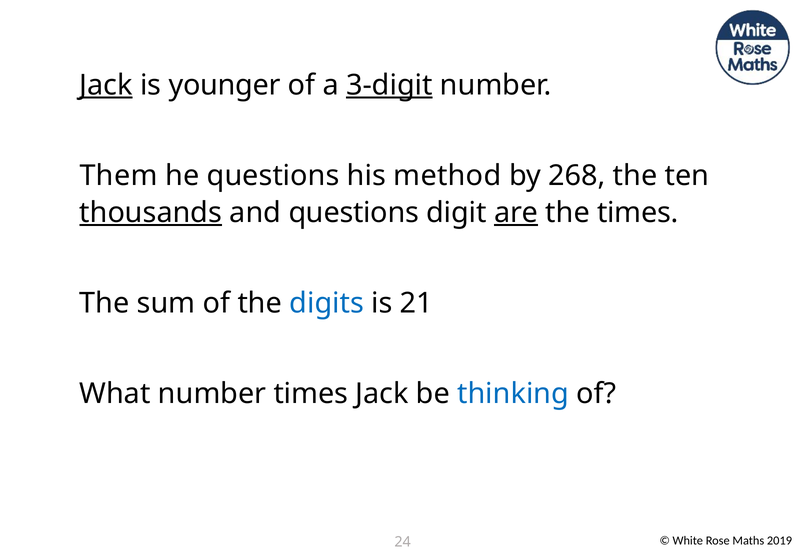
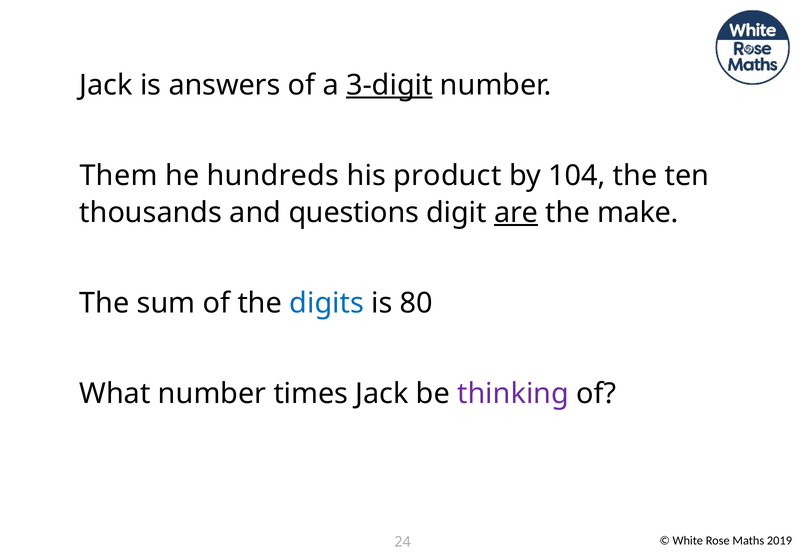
Jack underline: present -> none (106, 85)
younger: younger -> answers (225, 85)
he questions: questions -> hundreds (273, 176)
method: method -> product (447, 176)
268: 268 -> 104 (577, 176)
thousands underline: present -> none (151, 213)
the times: times -> make (638, 213)
21: 21 -> 80 (416, 303)
thinking colour: blue -> purple (513, 394)
